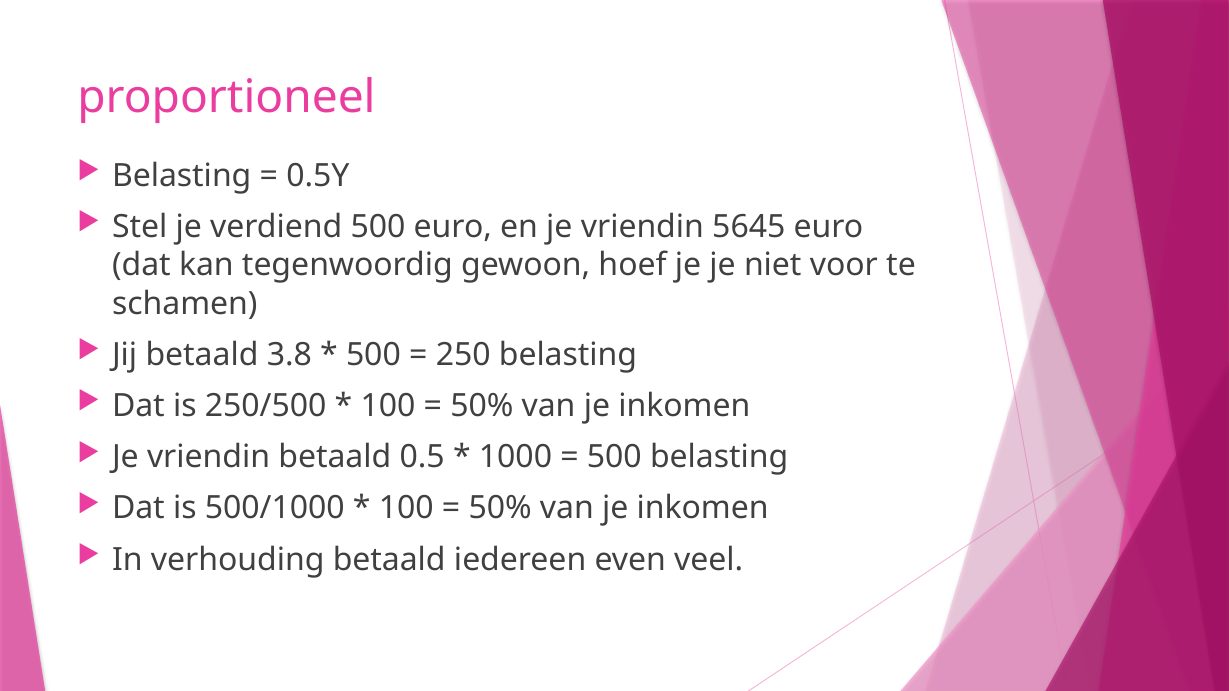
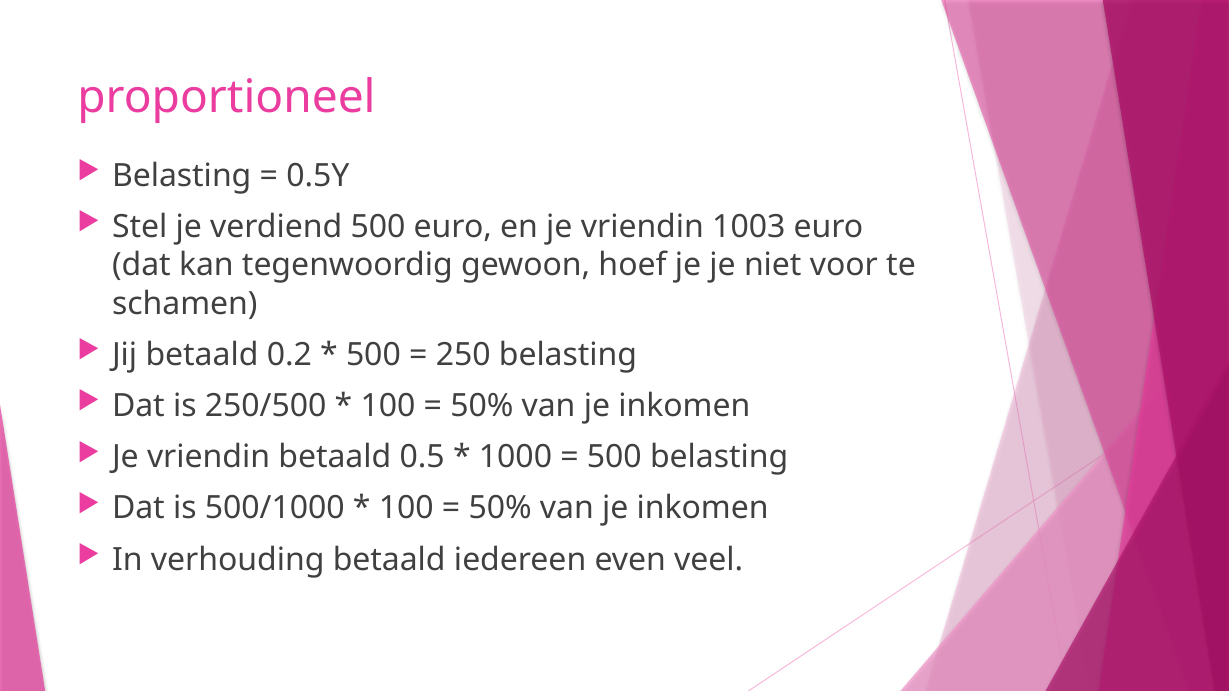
5645: 5645 -> 1003 (749, 227)
3.8: 3.8 -> 0.2 (289, 355)
